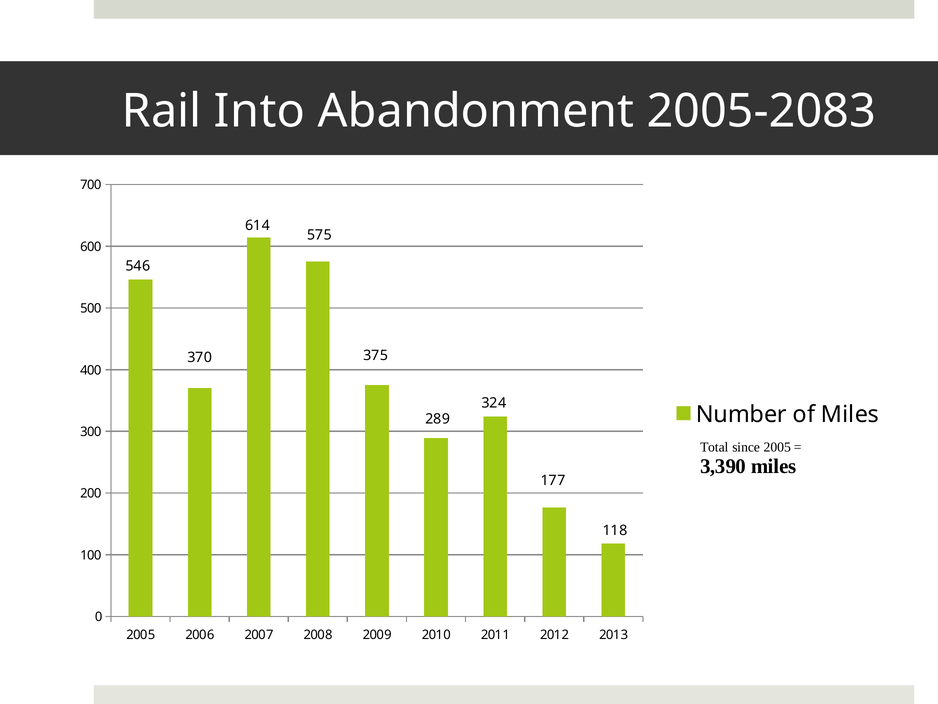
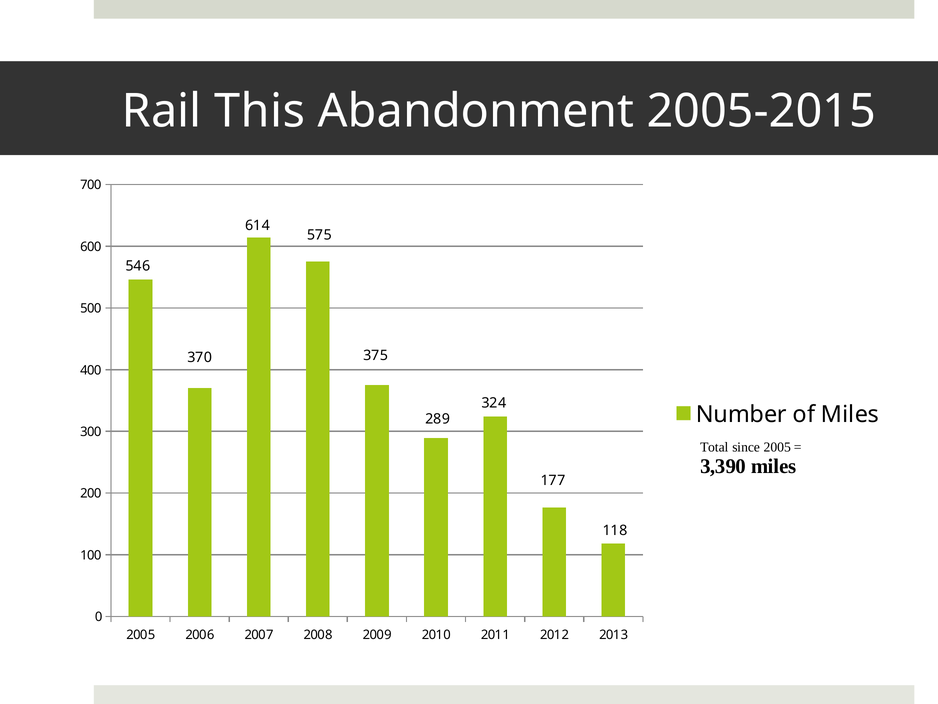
Into: Into -> This (260, 111)
2005-2083: 2005-2083 -> 2005-2015 (761, 111)
